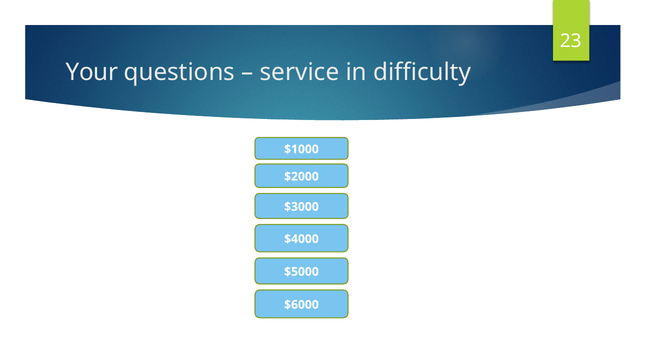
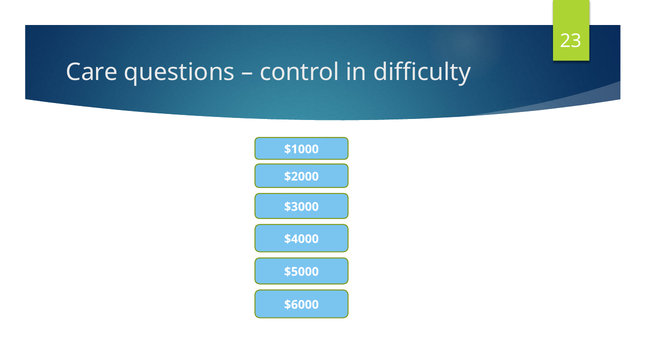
Your: Your -> Care (92, 72)
service: service -> control (300, 72)
